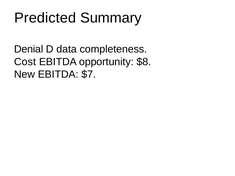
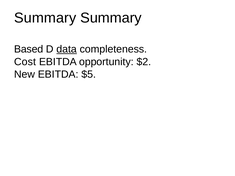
Predicted: Predicted -> Summary (45, 18)
Denial: Denial -> Based (29, 49)
data underline: none -> present (67, 49)
$8: $8 -> $2 (144, 62)
$7: $7 -> $5 (89, 74)
